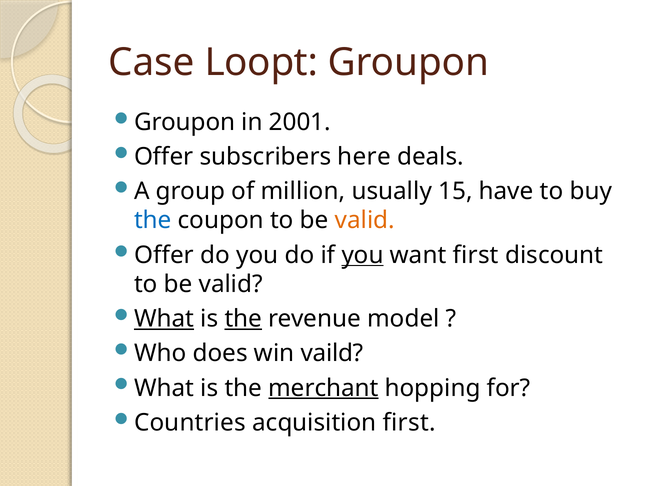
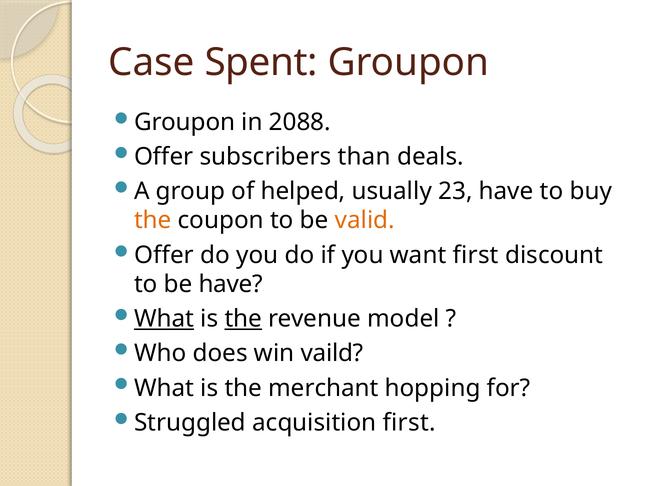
Loopt: Loopt -> Spent (261, 63)
2001: 2001 -> 2088 (300, 122)
here: here -> than (364, 157)
million: million -> helped (303, 191)
15: 15 -> 23 (455, 191)
the colour: blue -> orange (153, 220)
you underline: present -> none (363, 255)
valid: valid -> have (231, 284)
merchant underline: present -> none (323, 388)
Countries: Countries -> Struggled (190, 423)
